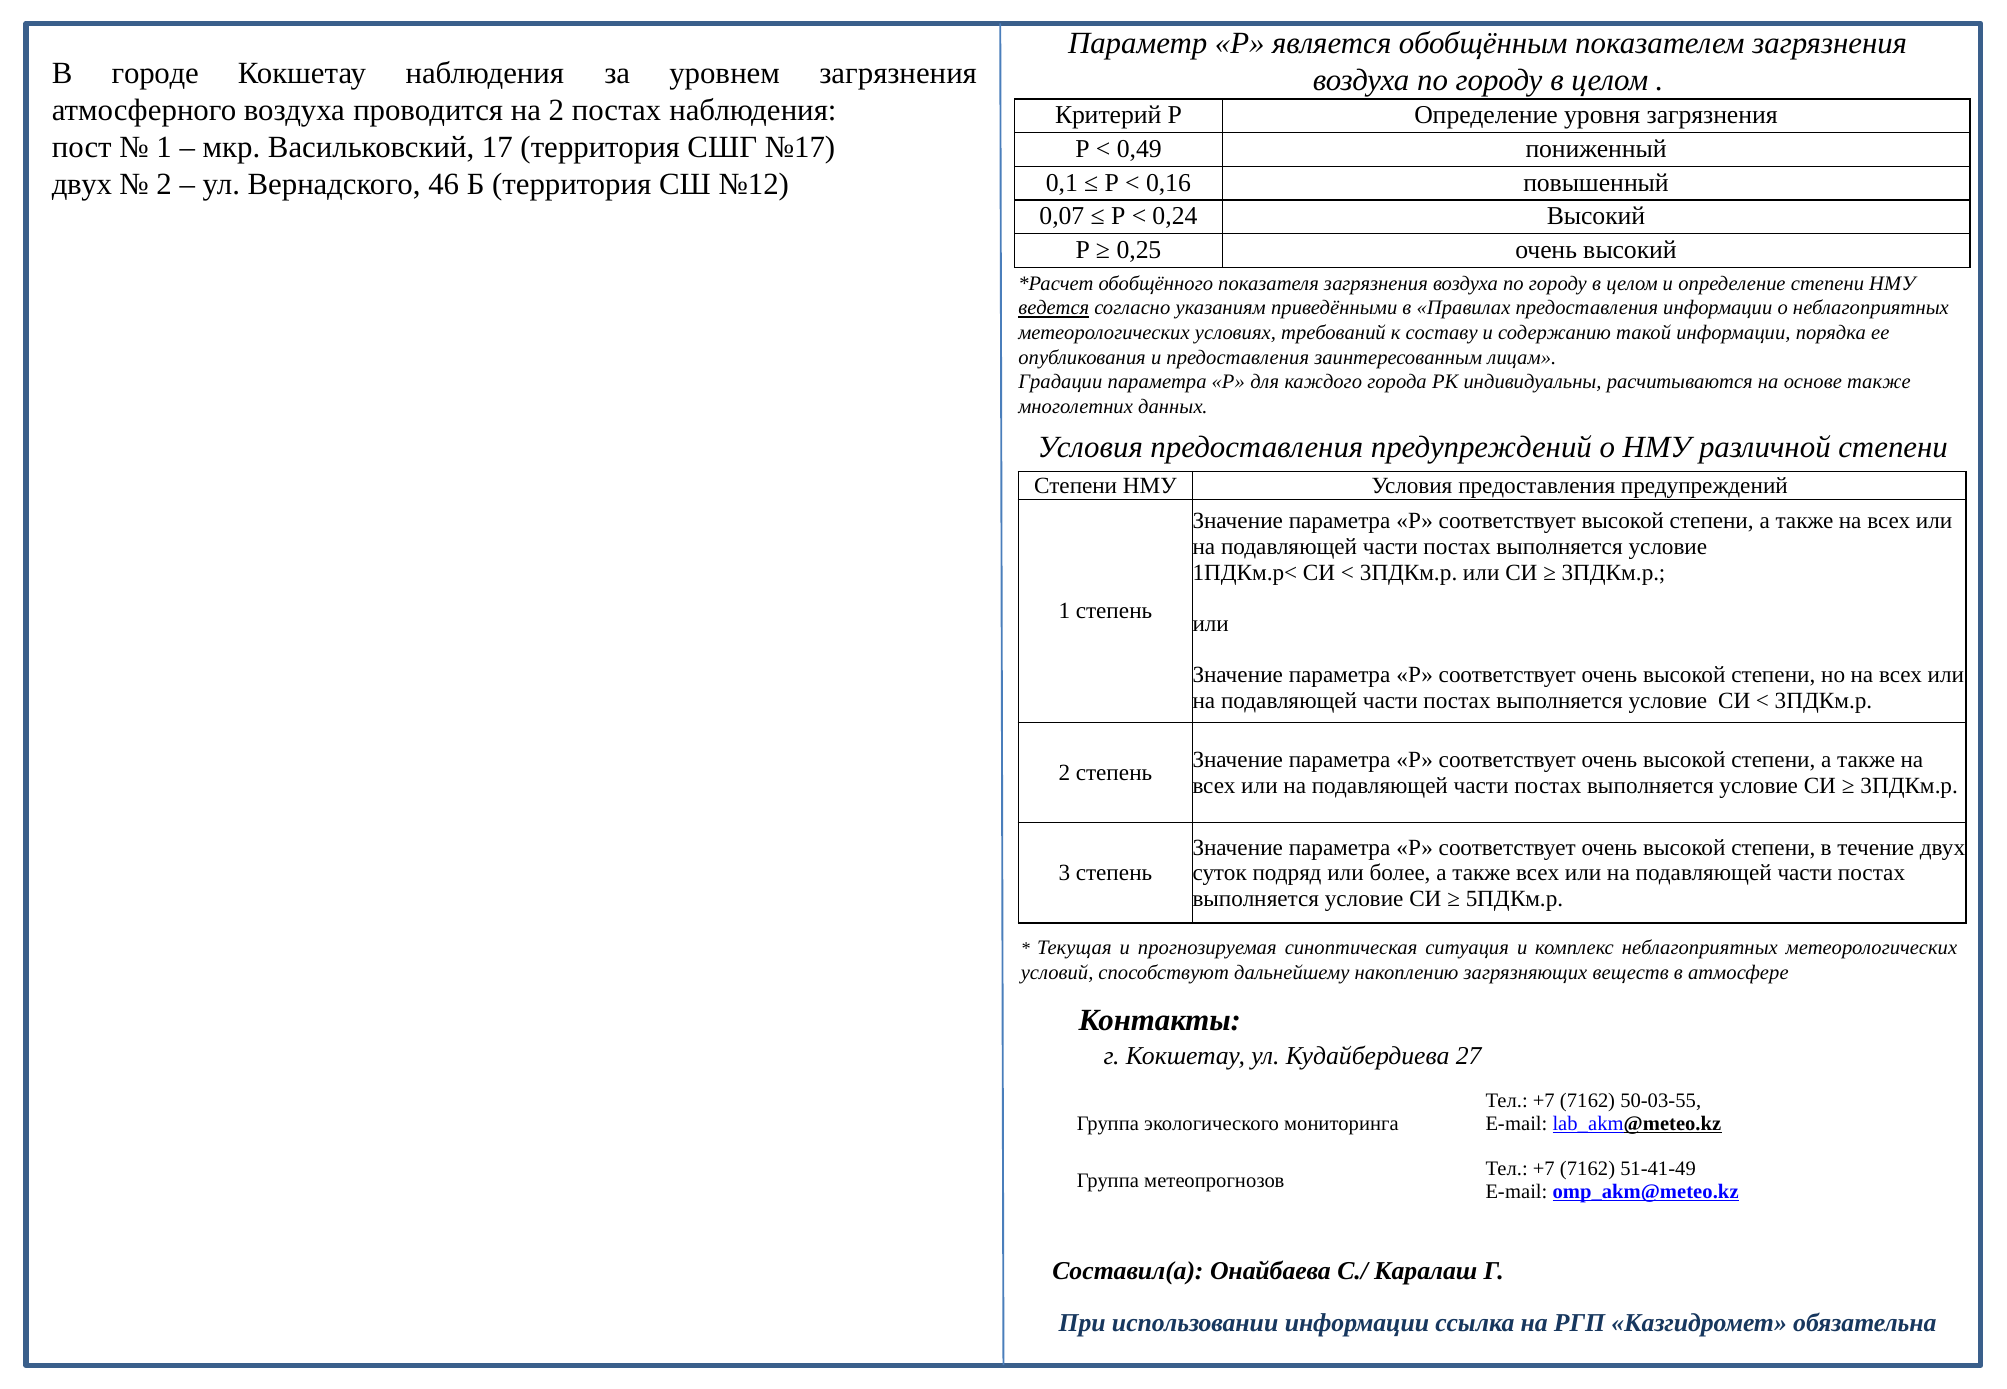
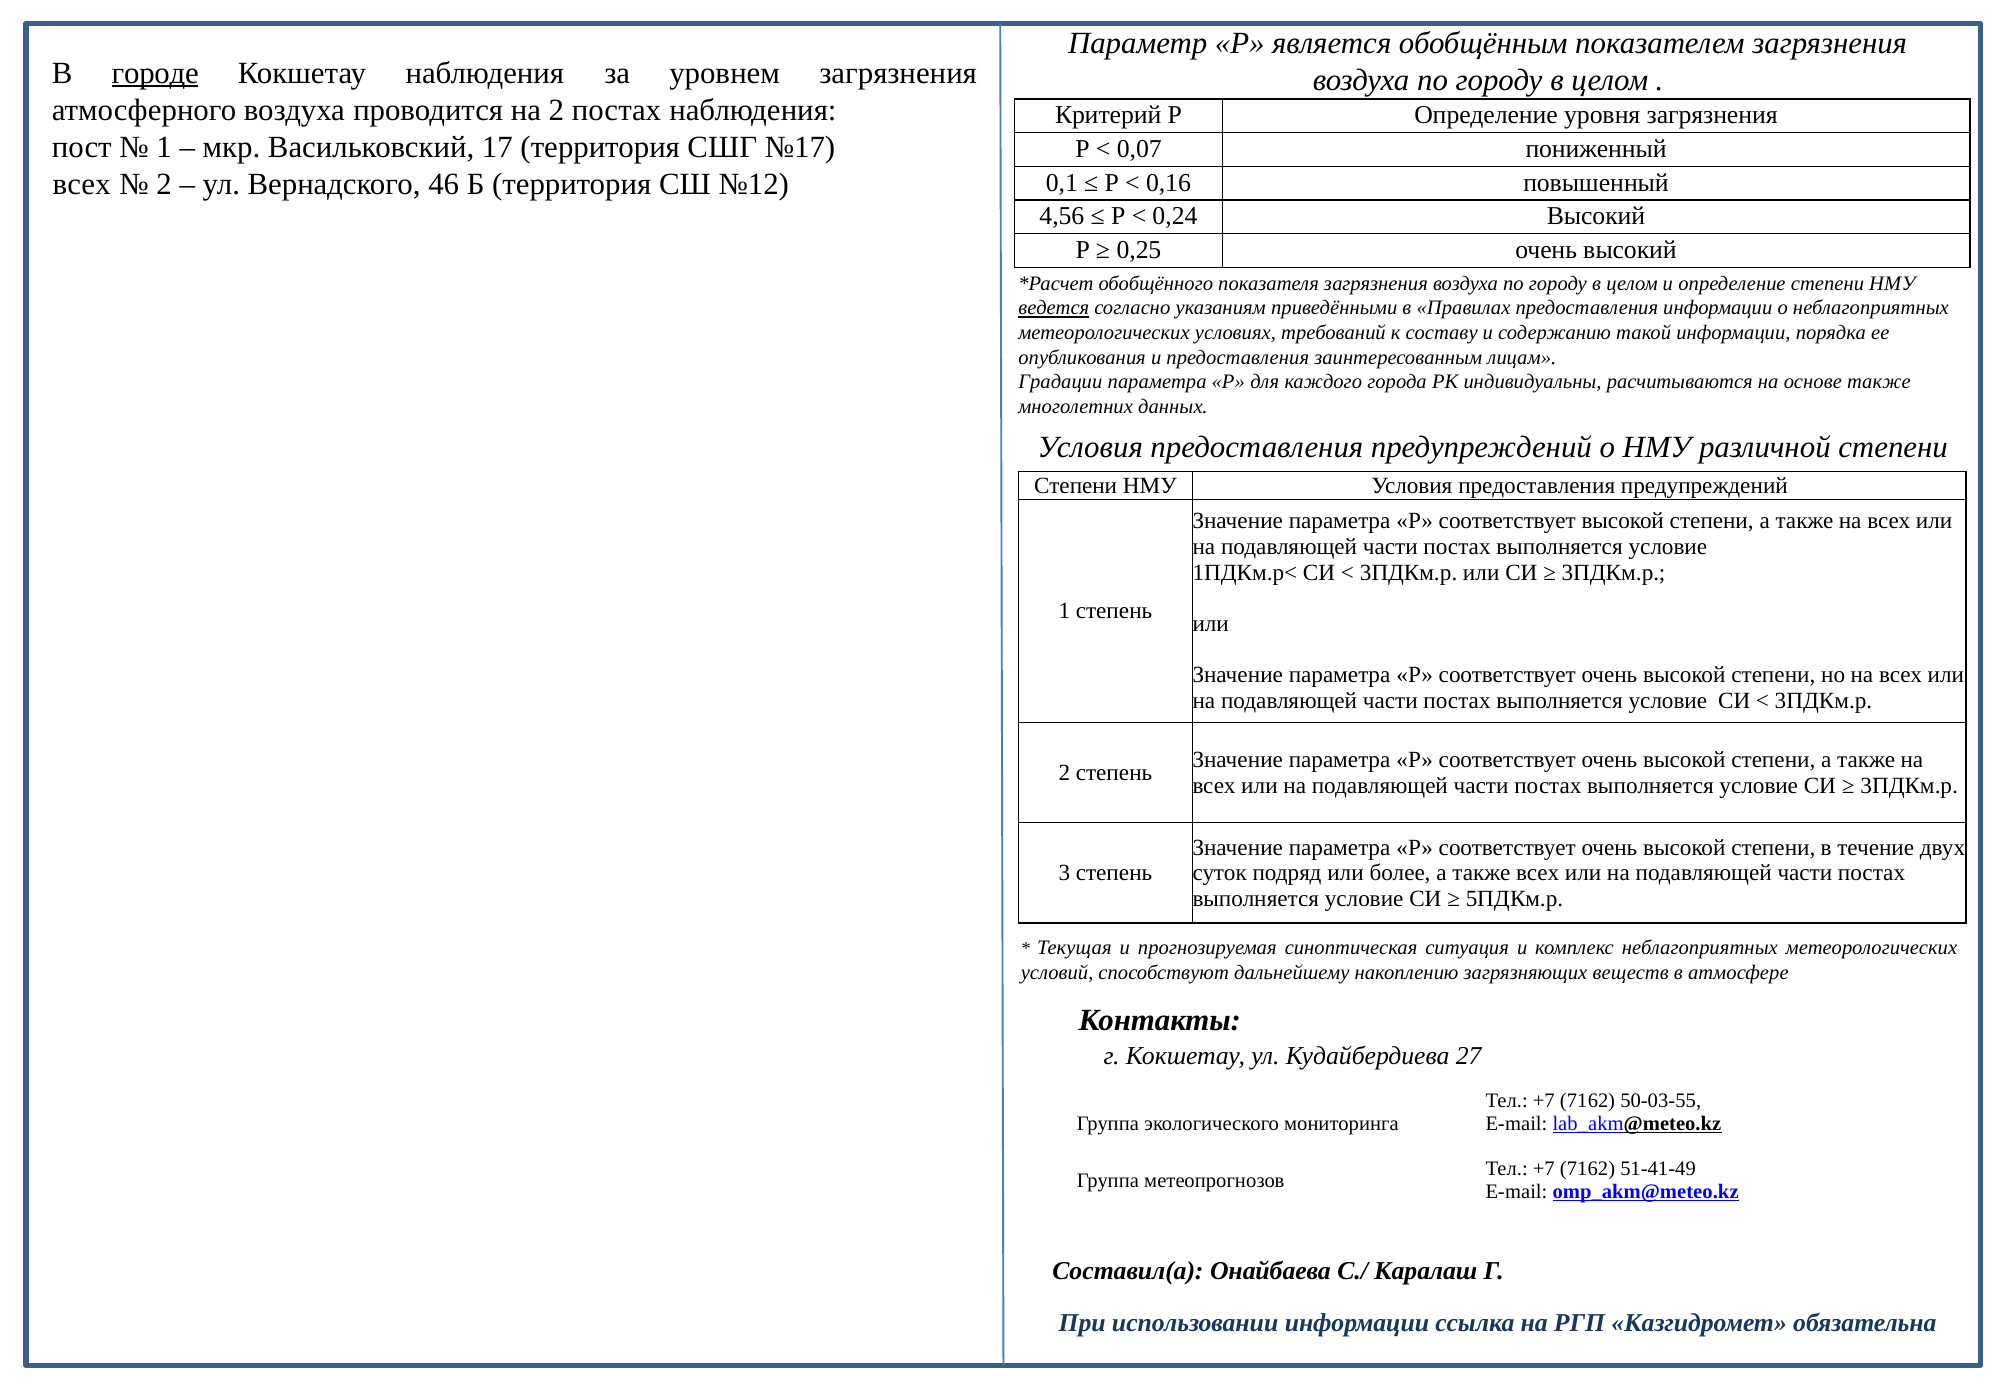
городе underline: none -> present (155, 73)
0,49: 0,49 -> 0,07 (1139, 149)
двух: двух -> всех (82, 184)
0,07: 0,07 -> 4,56 (1062, 216)
